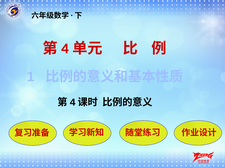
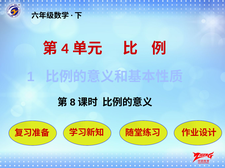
4: 4 -> 8 (73, 103)
